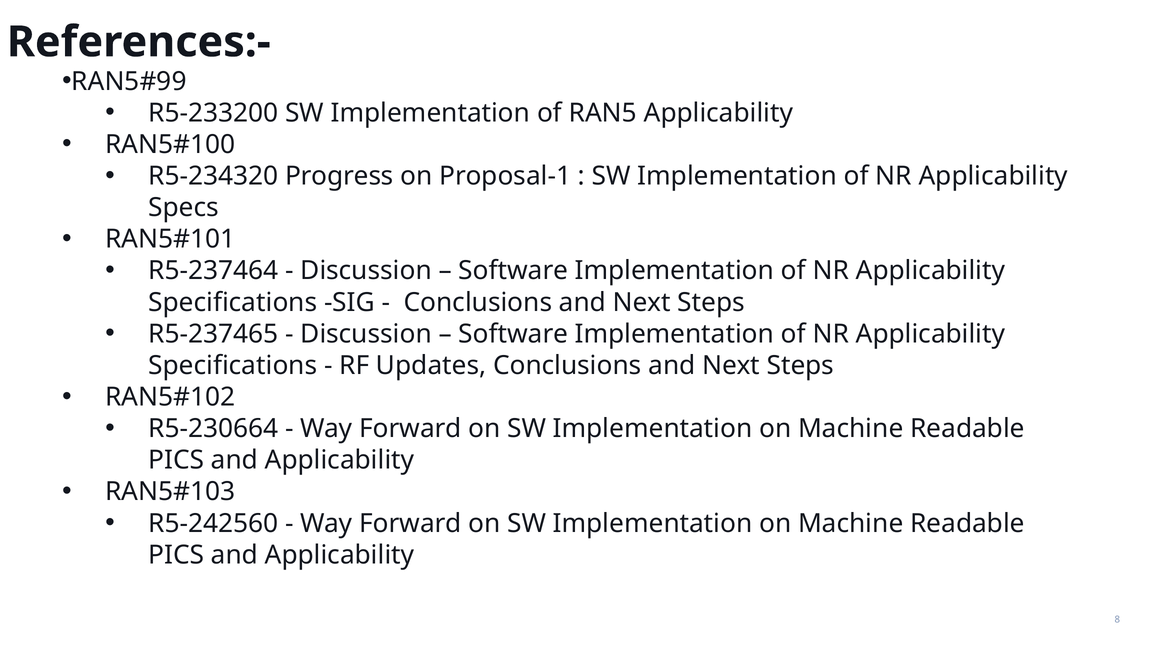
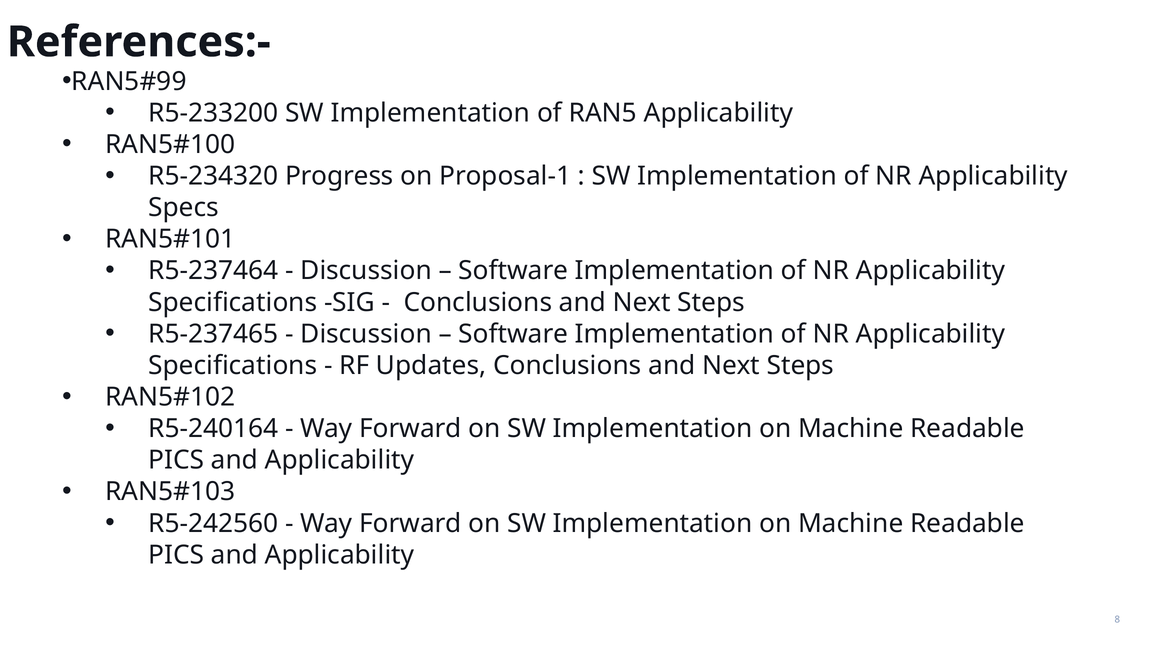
R5-230664: R5-230664 -> R5-240164 (213, 429)
